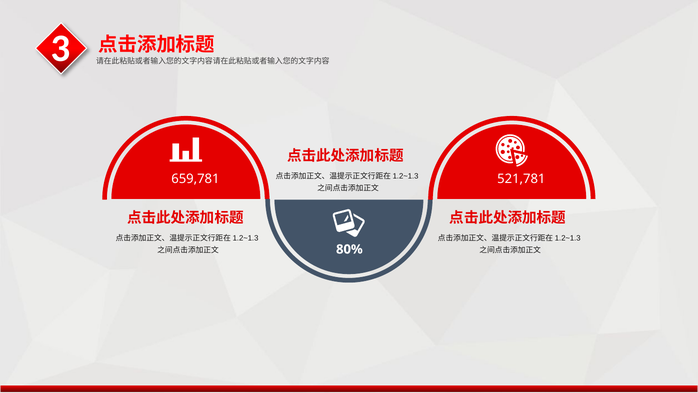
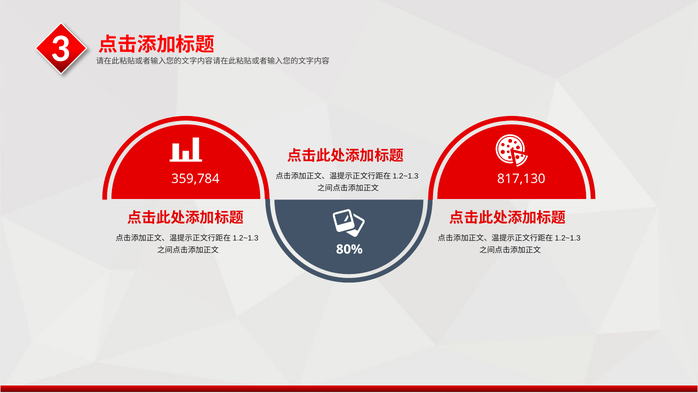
659,781: 659,781 -> 359,784 (195, 179)
521,781: 521,781 -> 817,130 (521, 179)
